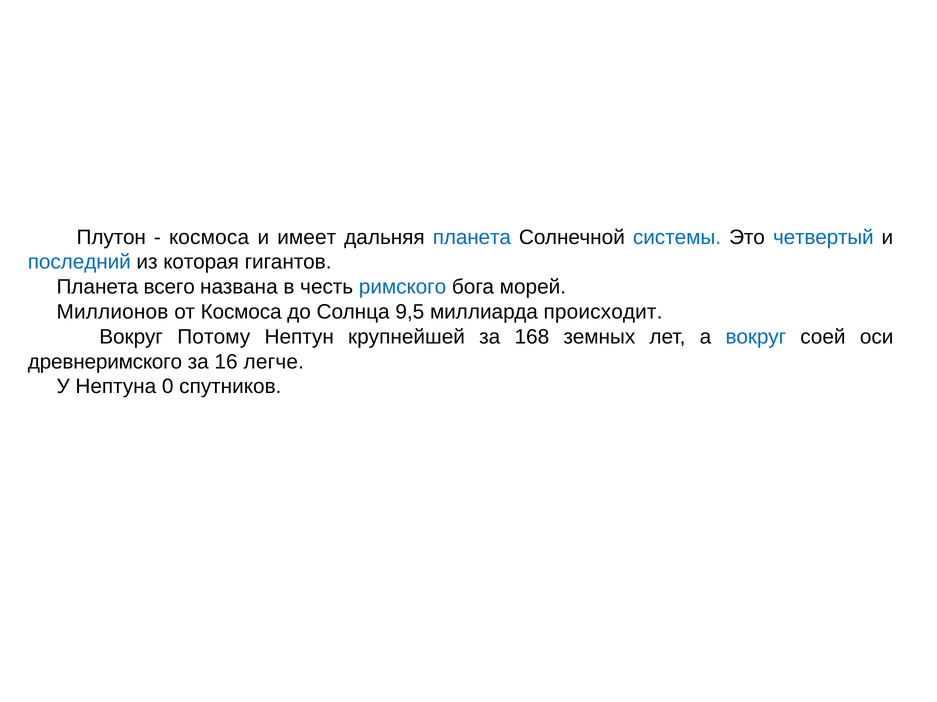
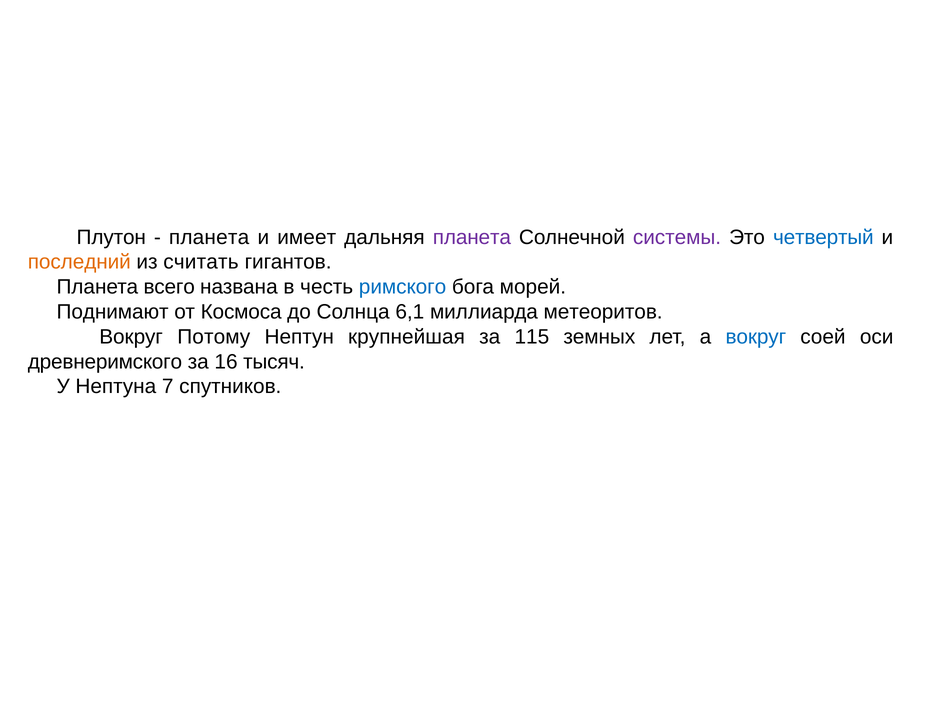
космоса: космоса -> планета (209, 237)
планета colour: blue -> purple (472, 237)
системы colour: blue -> purple (677, 237)
последний colour: blue -> orange (79, 262)
которая: которая -> считать (201, 262)
Миллионов: Миллионов -> Поднимают (113, 312)
9,5: 9,5 -> 6,1 (410, 312)
происходит: происходит -> метеоритов (603, 312)
крупнейшей: крупнейшей -> крупнейшая (406, 337)
168: 168 -> 115 (532, 337)
легче: легче -> тысяч (274, 362)
0: 0 -> 7 (168, 387)
